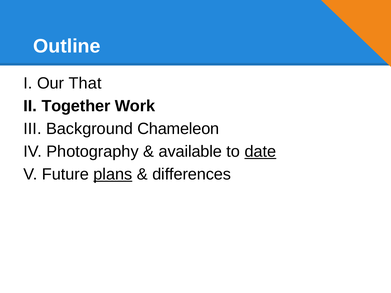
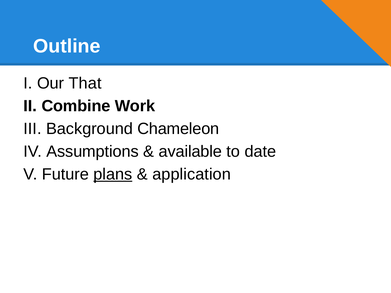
Together: Together -> Combine (76, 106)
Photography: Photography -> Assumptions (93, 152)
date underline: present -> none (260, 152)
differences: differences -> application (192, 175)
